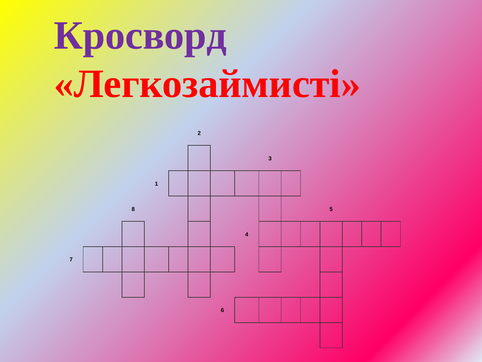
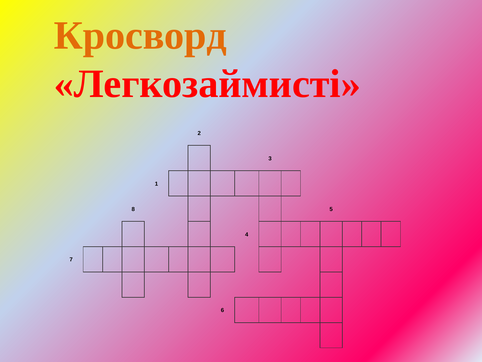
Кросворд colour: purple -> orange (140, 35)
